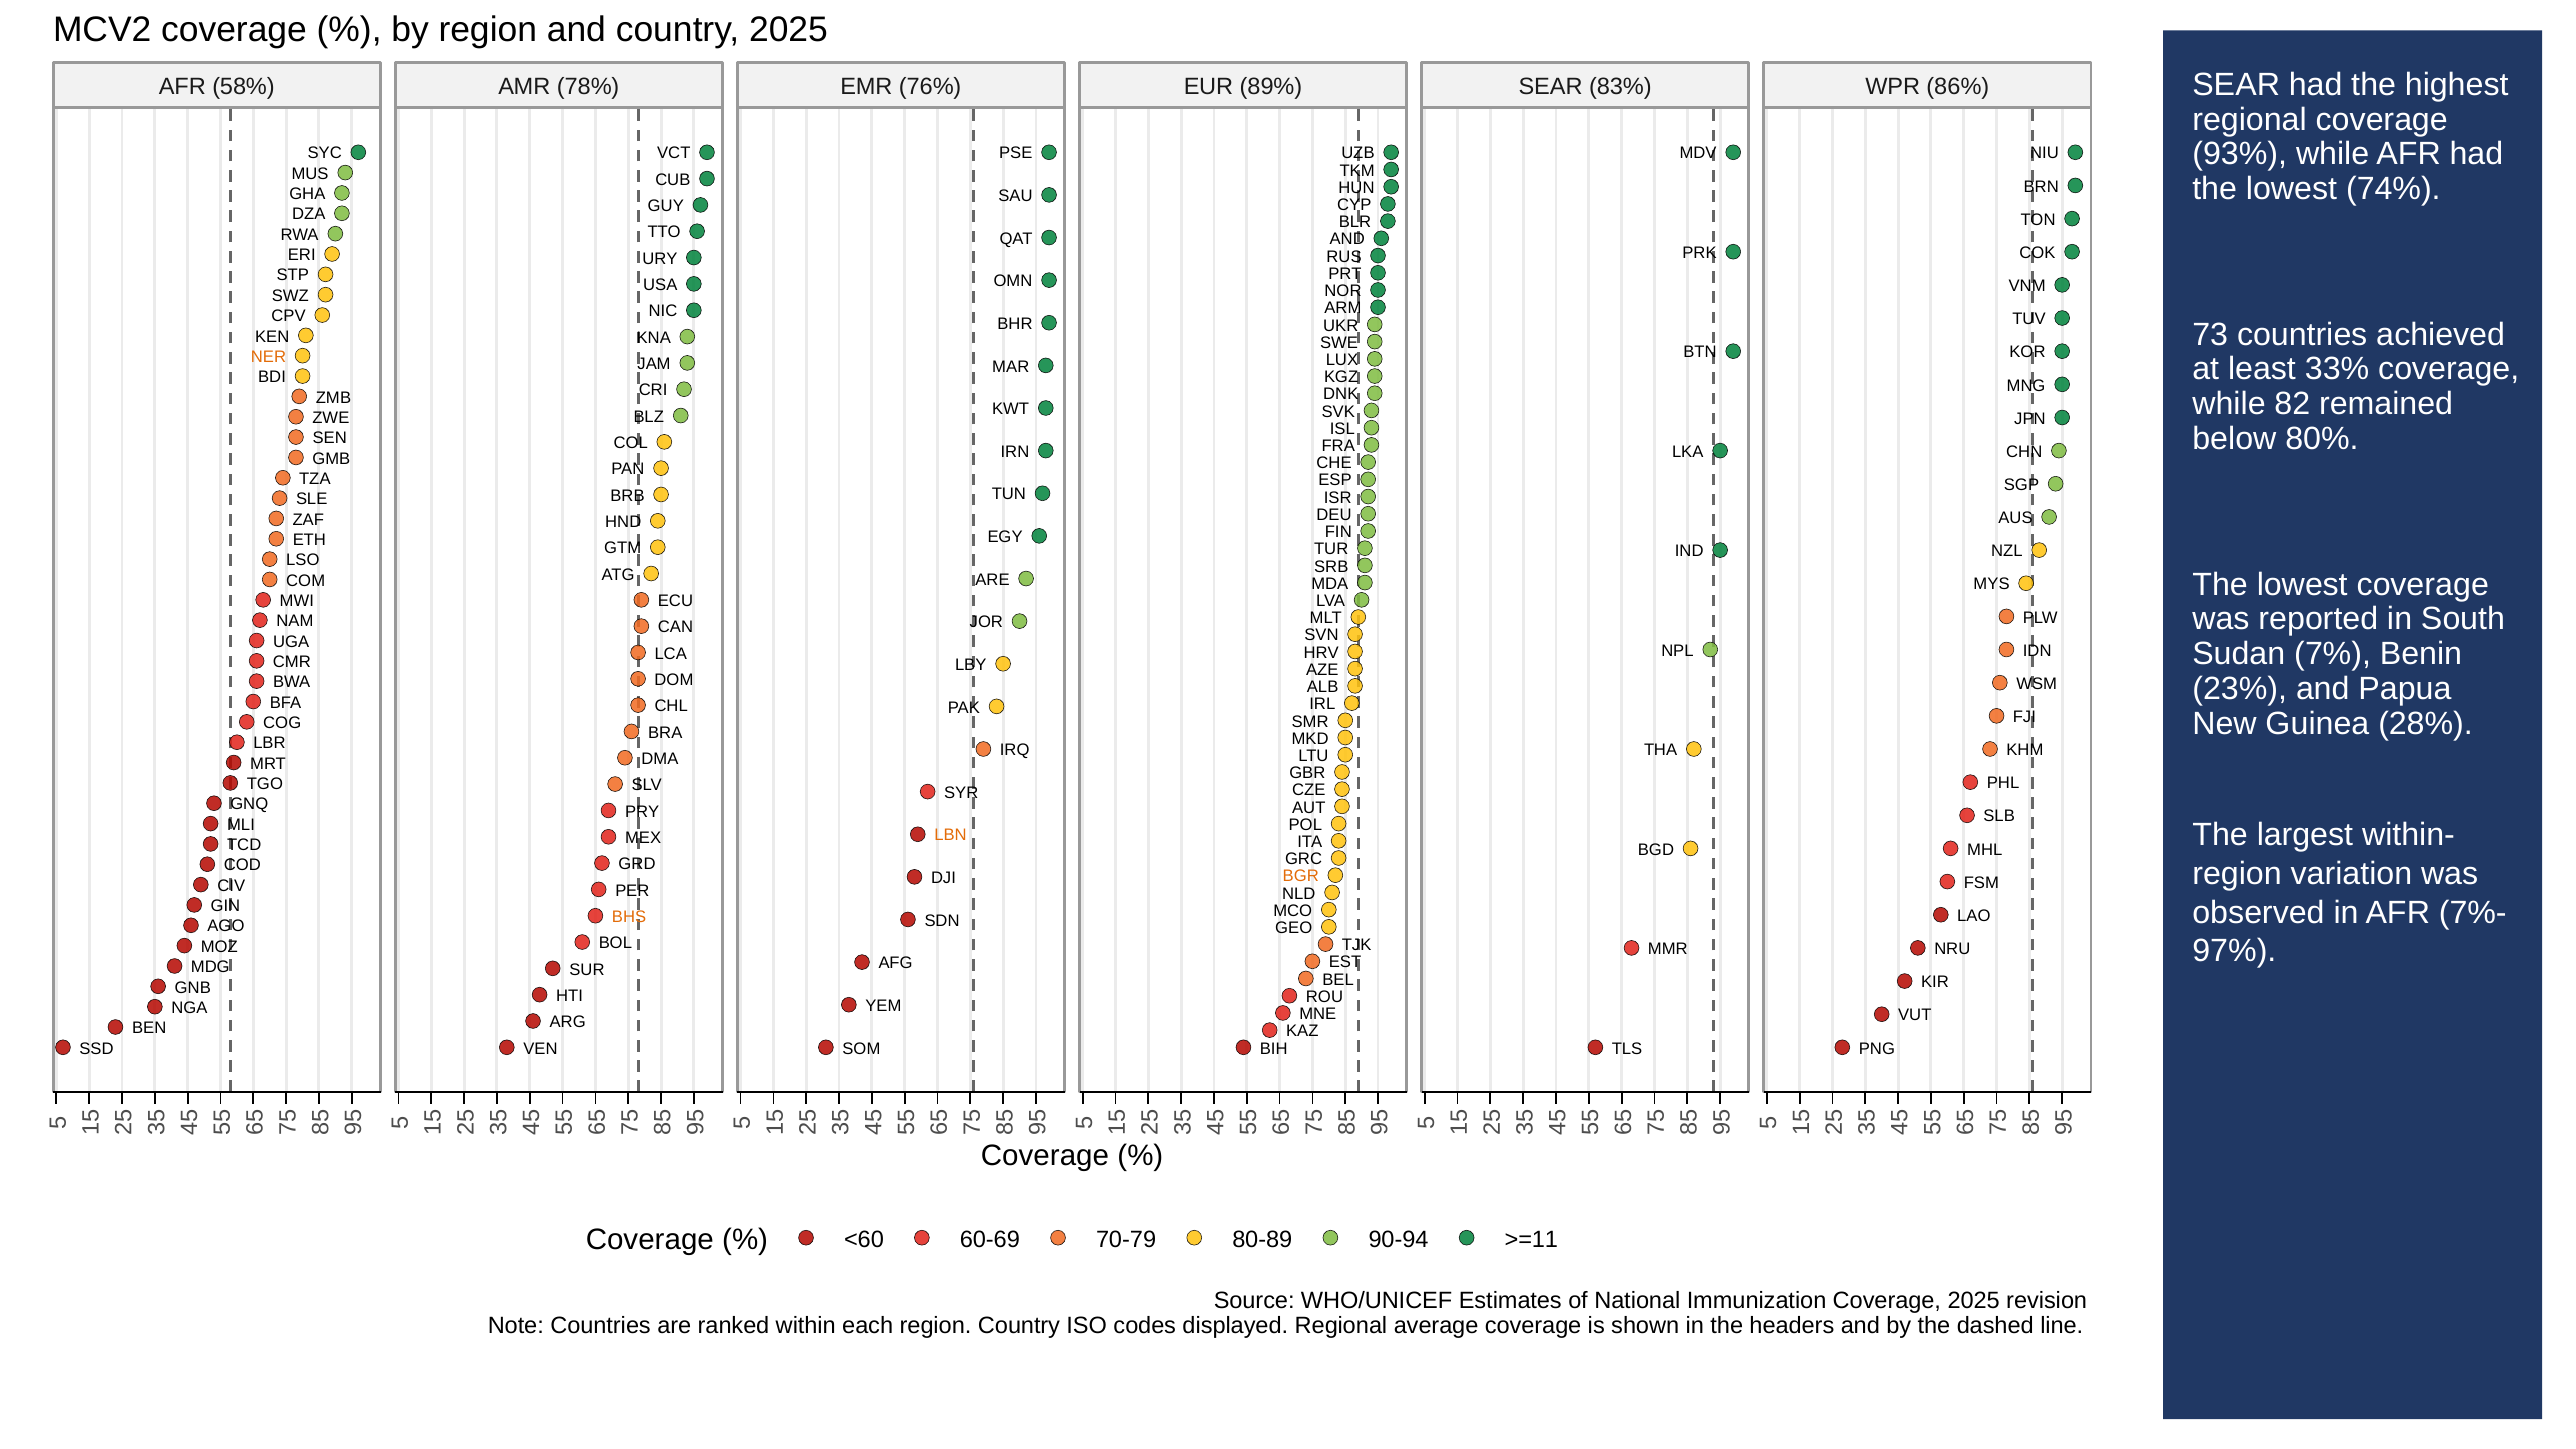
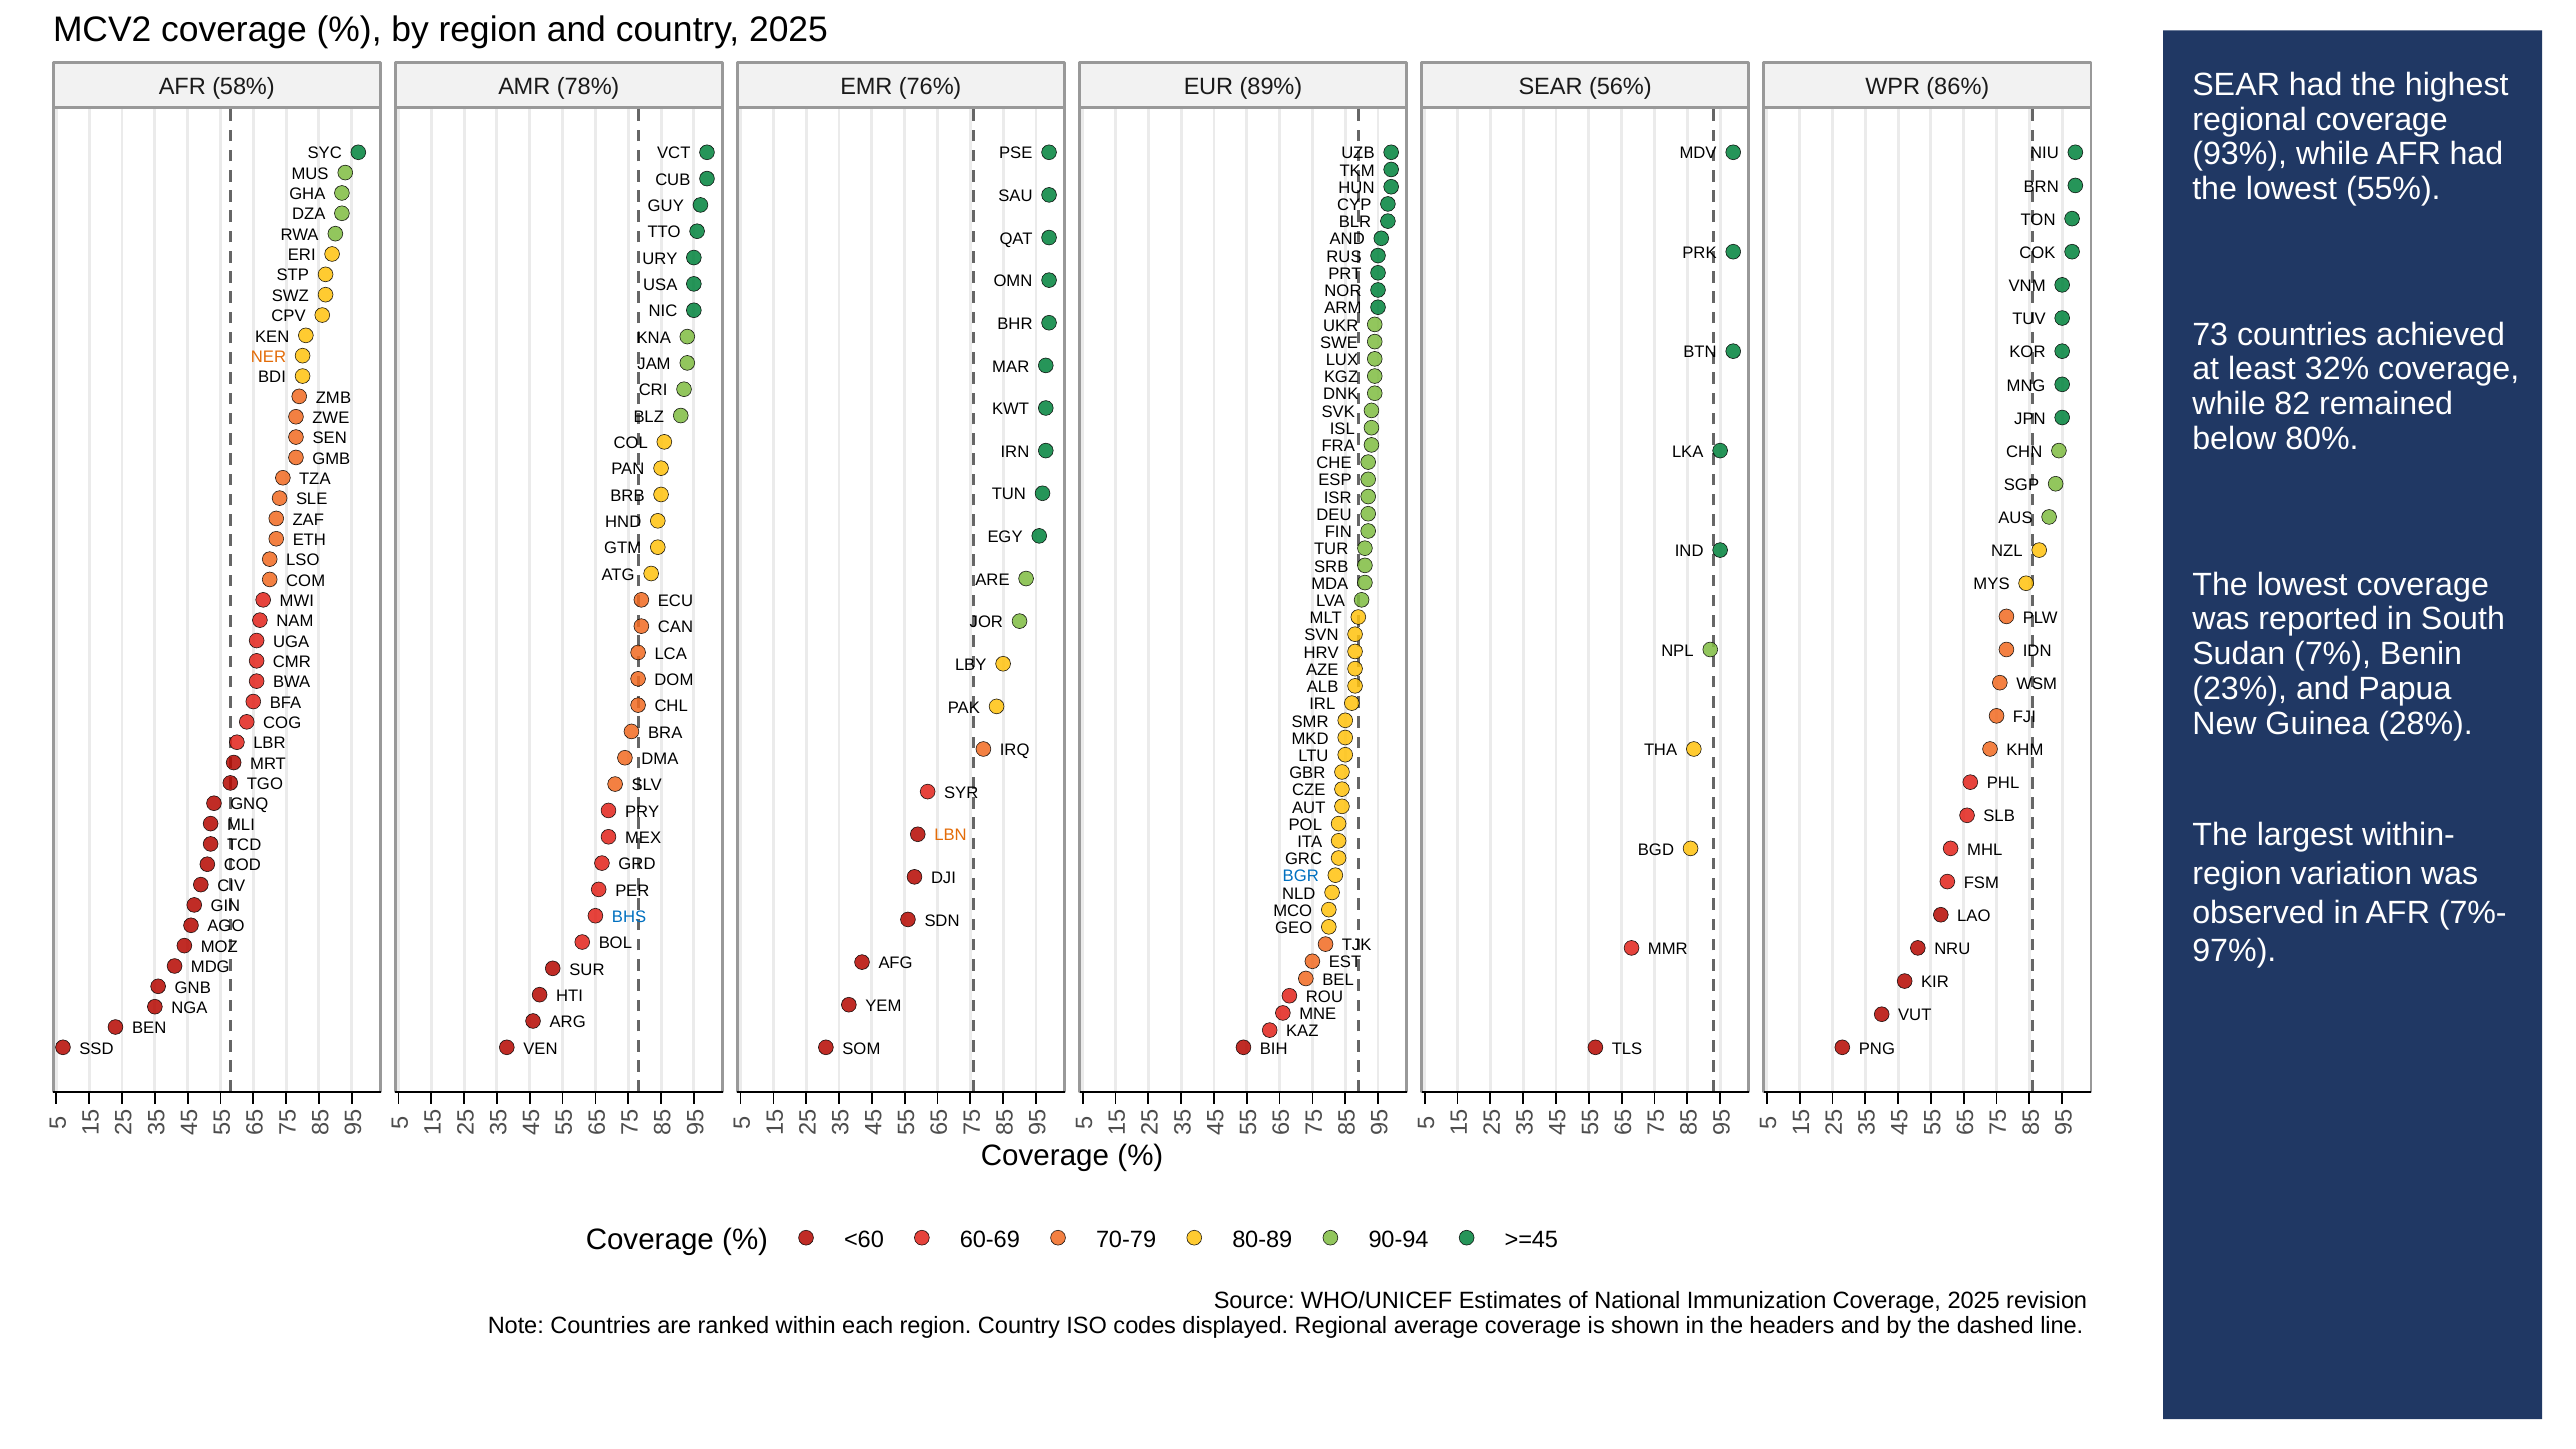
83%: 83% -> 56% (1620, 86)
74%: 74% -> 55% (2393, 189)
33%: 33% -> 32% (2337, 369)
BGR colour: orange -> blue (1301, 876)
BHS colour: orange -> blue (629, 917)
>=11: >=11 -> >=45 (1531, 1239)
